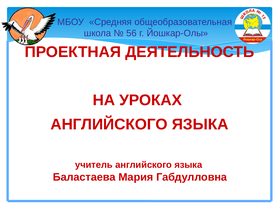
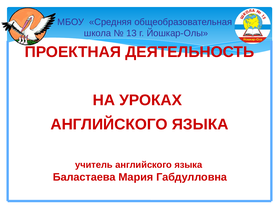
56: 56 -> 13 (131, 33)
